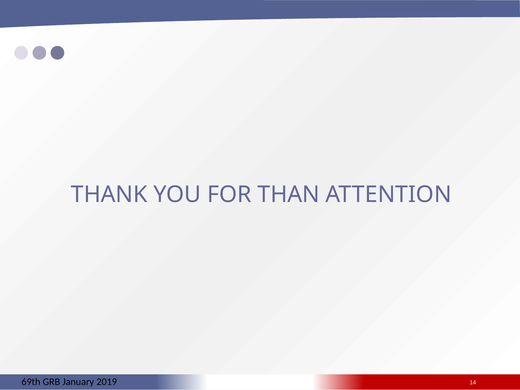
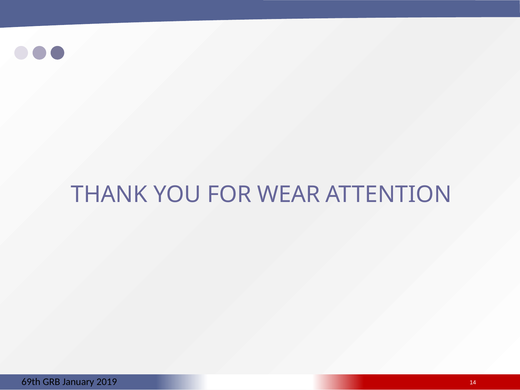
THAN: THAN -> WEAR (289, 195)
